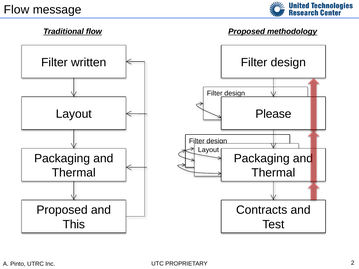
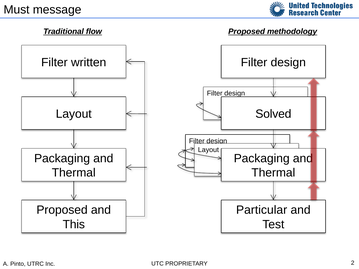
Flow: Flow -> Must (17, 10)
Please: Please -> Solved (273, 114)
Contracts: Contracts -> Particular (262, 210)
